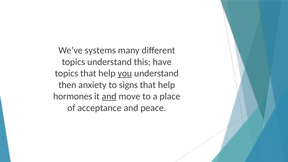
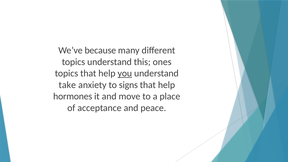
systems: systems -> because (100, 50)
have: have -> ones (162, 62)
then: then -> take (67, 85)
and underline: present -> none (109, 96)
